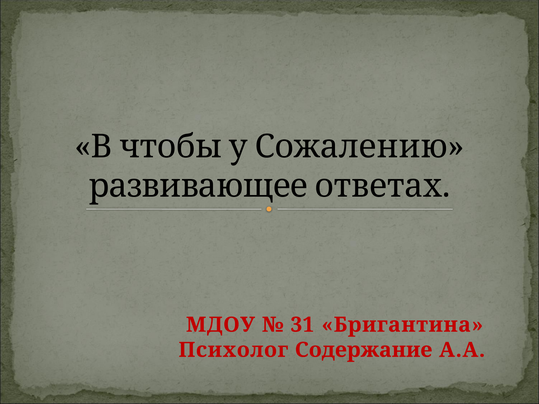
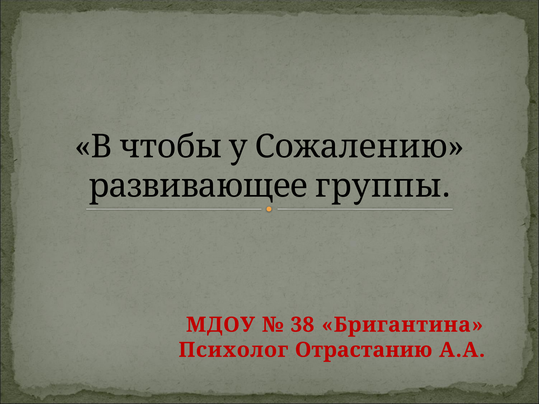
ответах: ответах -> группы (383, 186)
31: 31 -> 38 (302, 325)
Содержание: Содержание -> Отрастанию (364, 350)
